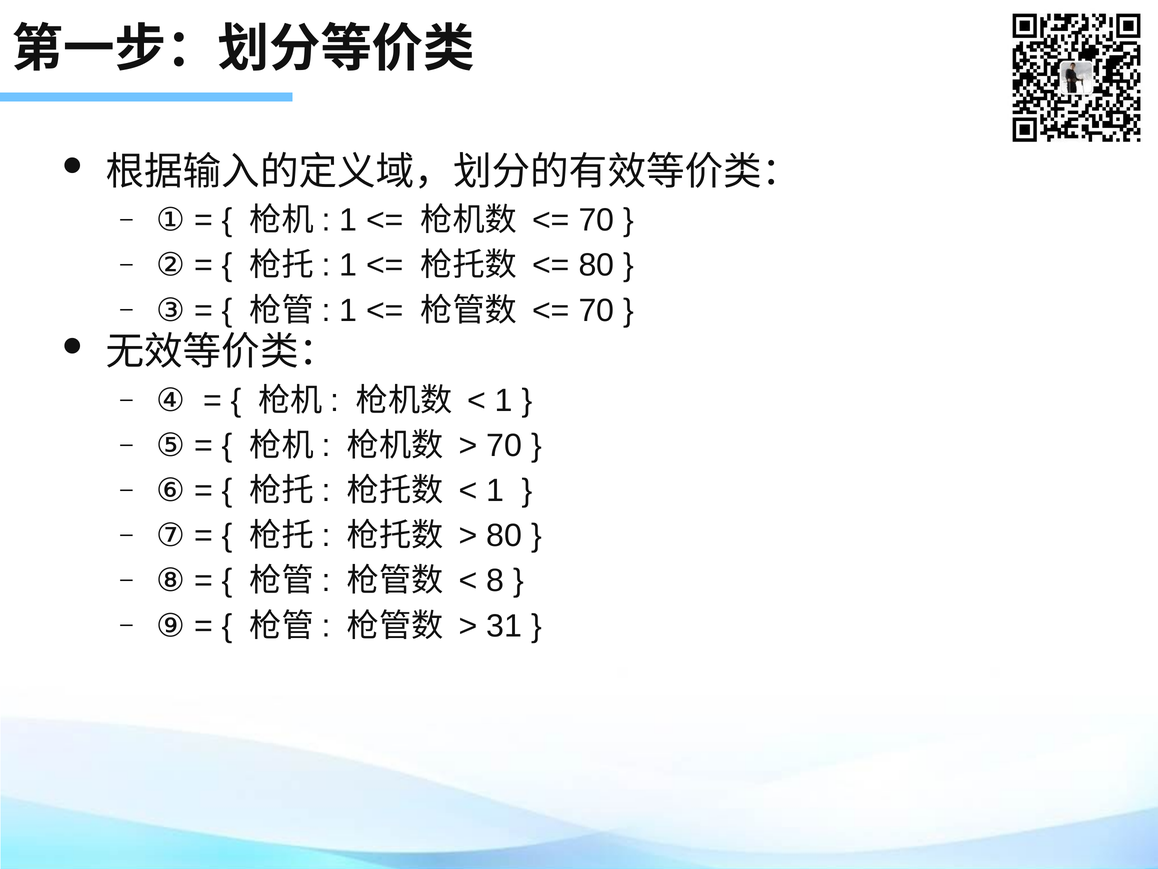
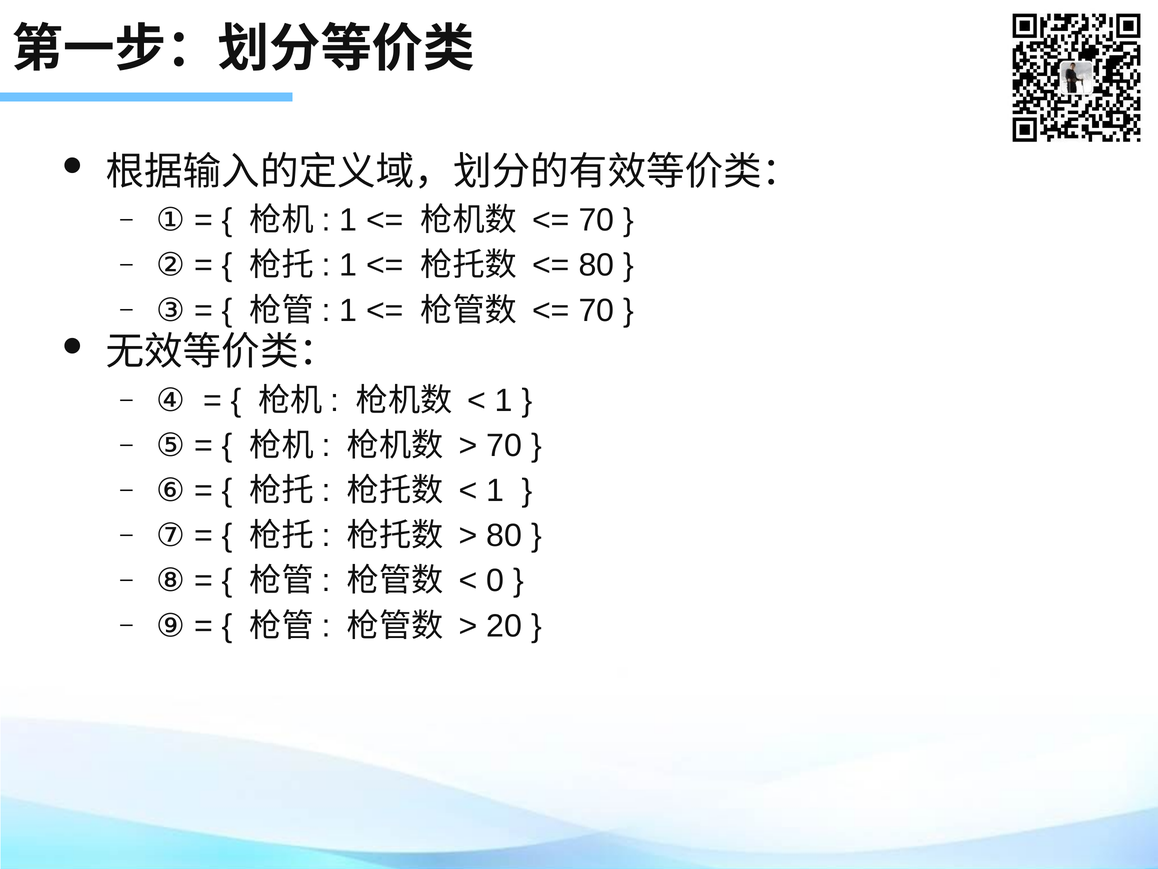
8: 8 -> 0 (495, 581)
31: 31 -> 20 (504, 626)
